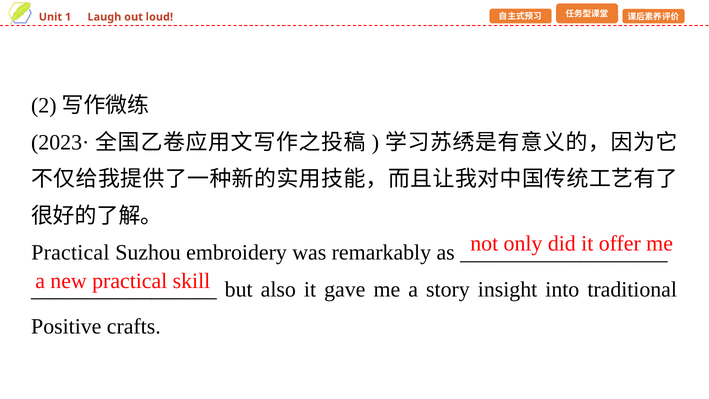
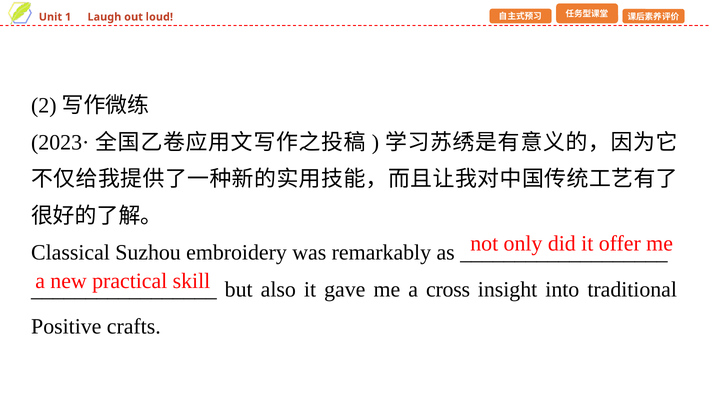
Practical: Practical -> Classical (71, 253)
story: story -> cross (448, 289)
